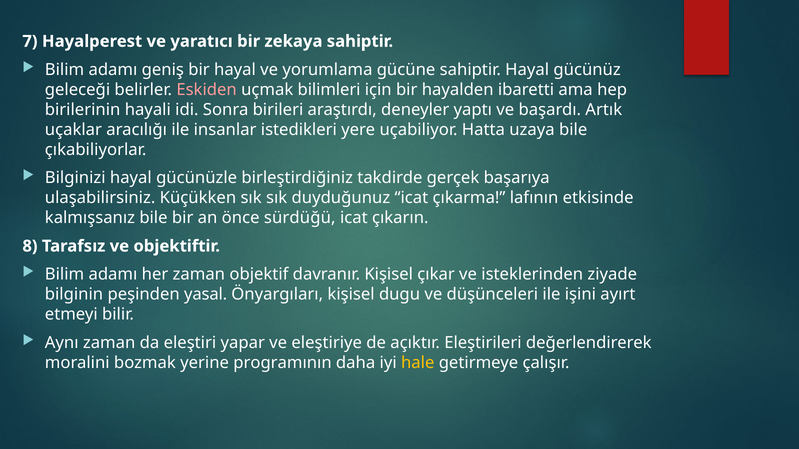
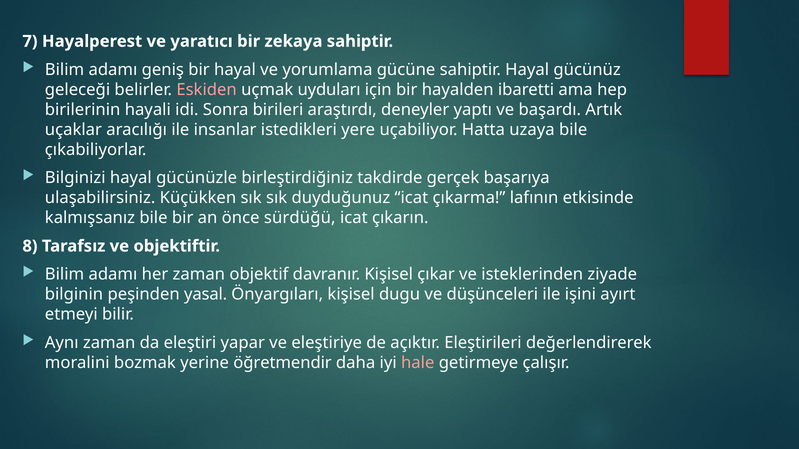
bilimleri: bilimleri -> uyduları (329, 90)
programının: programının -> öğretmendir (283, 363)
hale colour: yellow -> pink (418, 363)
